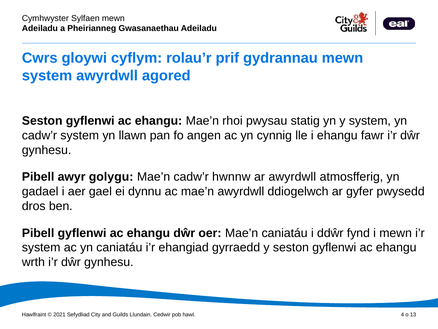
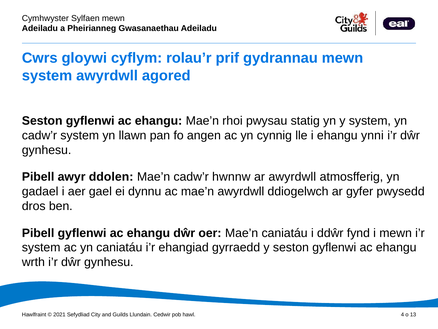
fawr: fawr -> ynni (372, 135)
golygu: golygu -> ddolen (111, 177)
